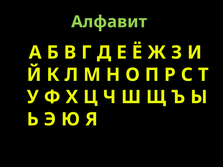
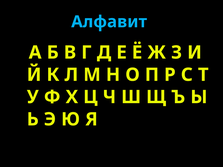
Алфавит colour: light green -> light blue (109, 22)
